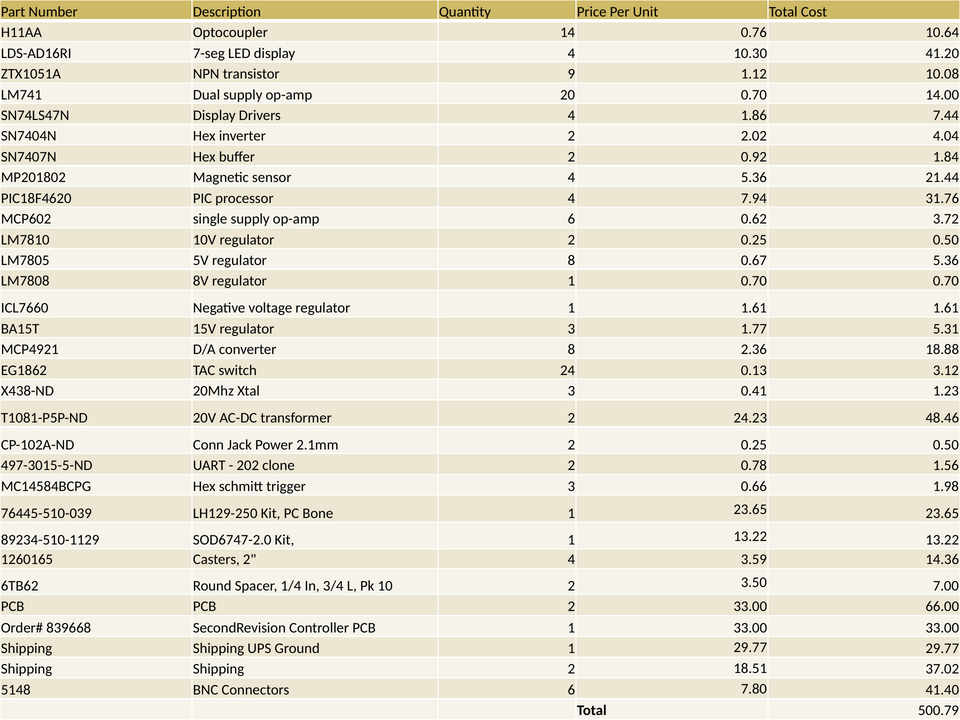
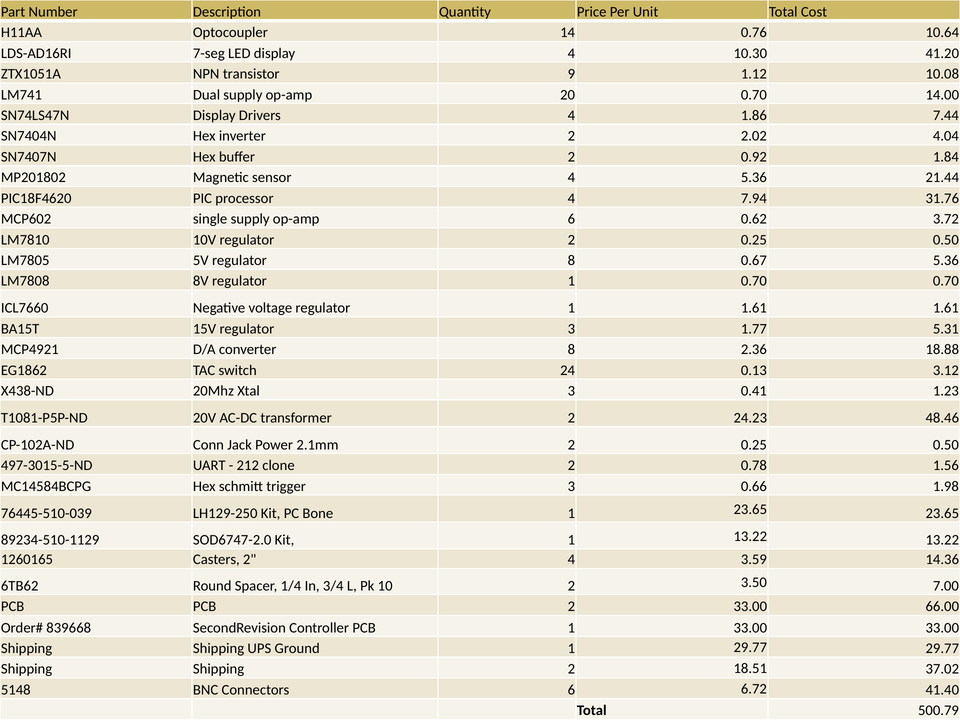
202: 202 -> 212 (248, 466)
7.80: 7.80 -> 6.72 (754, 689)
